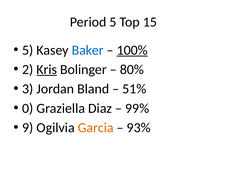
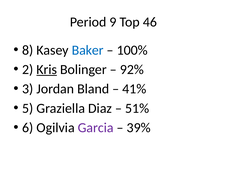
Period 5: 5 -> 9 (113, 22)
15: 15 -> 46 (150, 22)
5: 5 -> 8 (28, 50)
100% underline: present -> none (132, 50)
80%: 80% -> 92% (132, 70)
51%: 51% -> 41% (134, 89)
0: 0 -> 5 (28, 108)
99%: 99% -> 51% (137, 108)
9: 9 -> 6 (28, 128)
Garcia colour: orange -> purple (96, 128)
93%: 93% -> 39% (139, 128)
